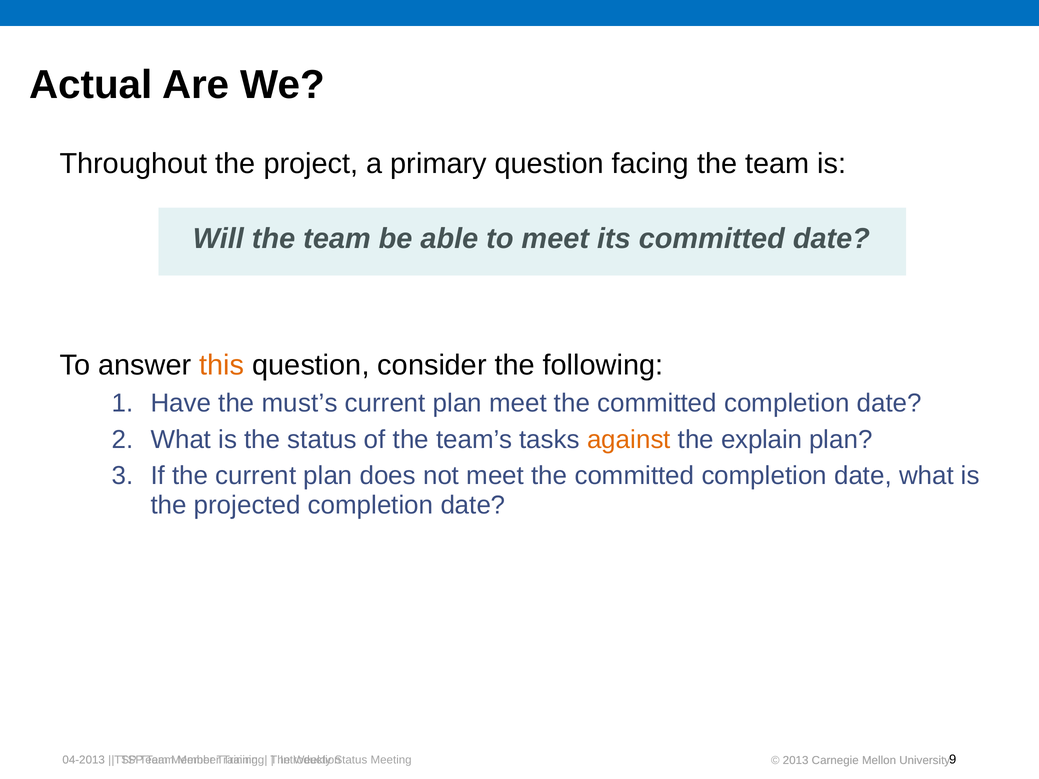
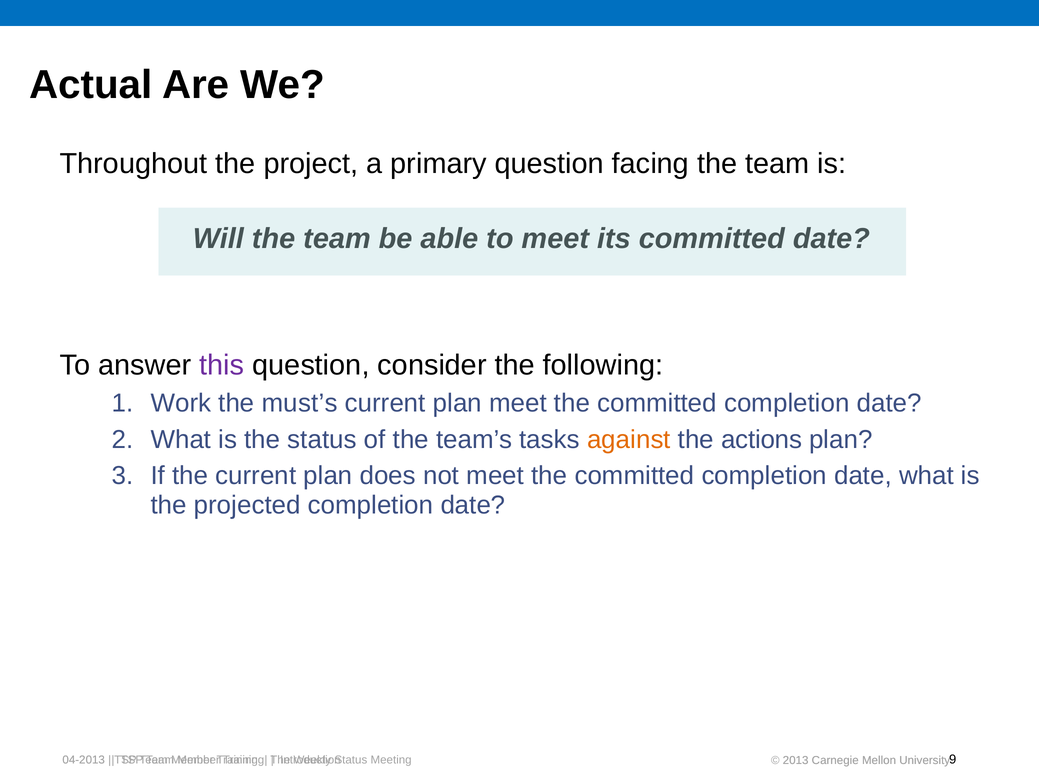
this colour: orange -> purple (222, 365)
Have: Have -> Work (181, 404)
explain: explain -> actions (762, 440)
